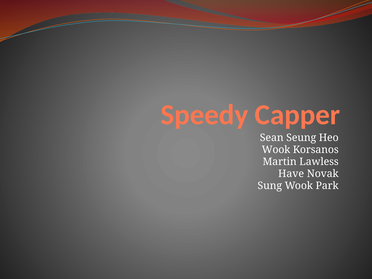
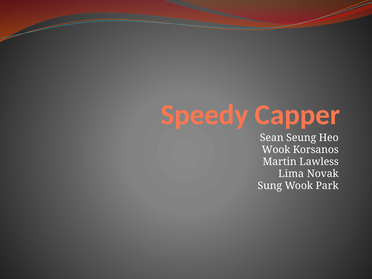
Have: Have -> Lima (291, 174)
